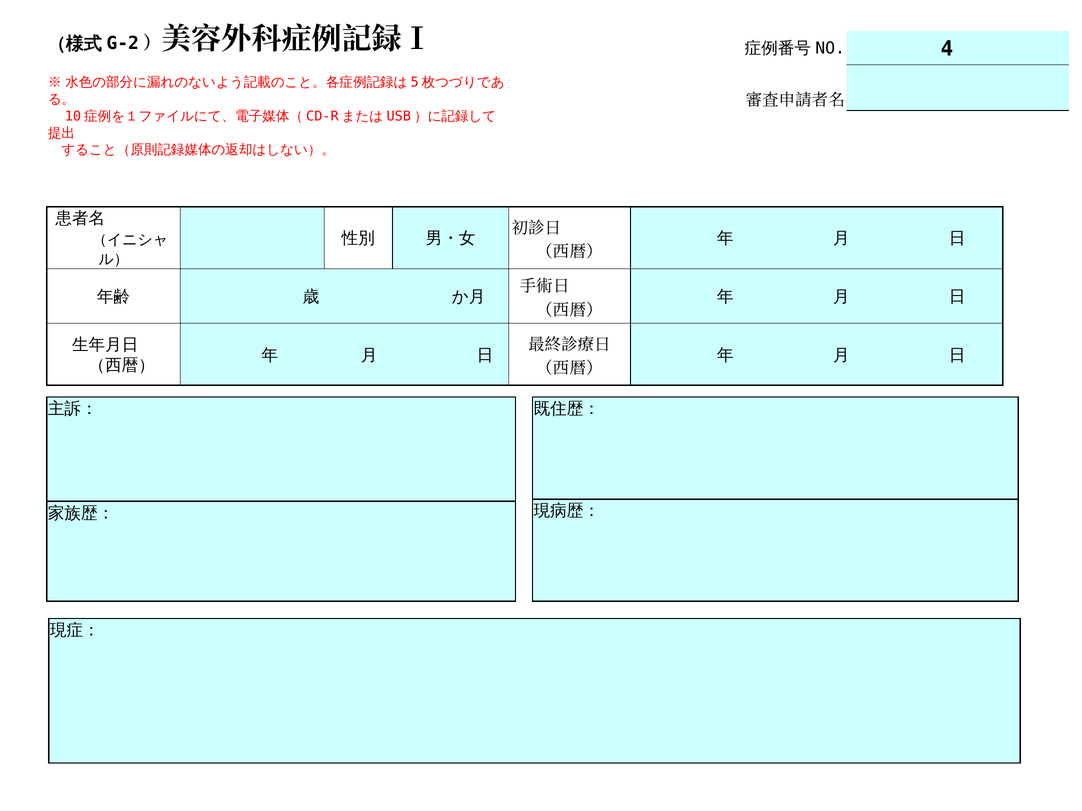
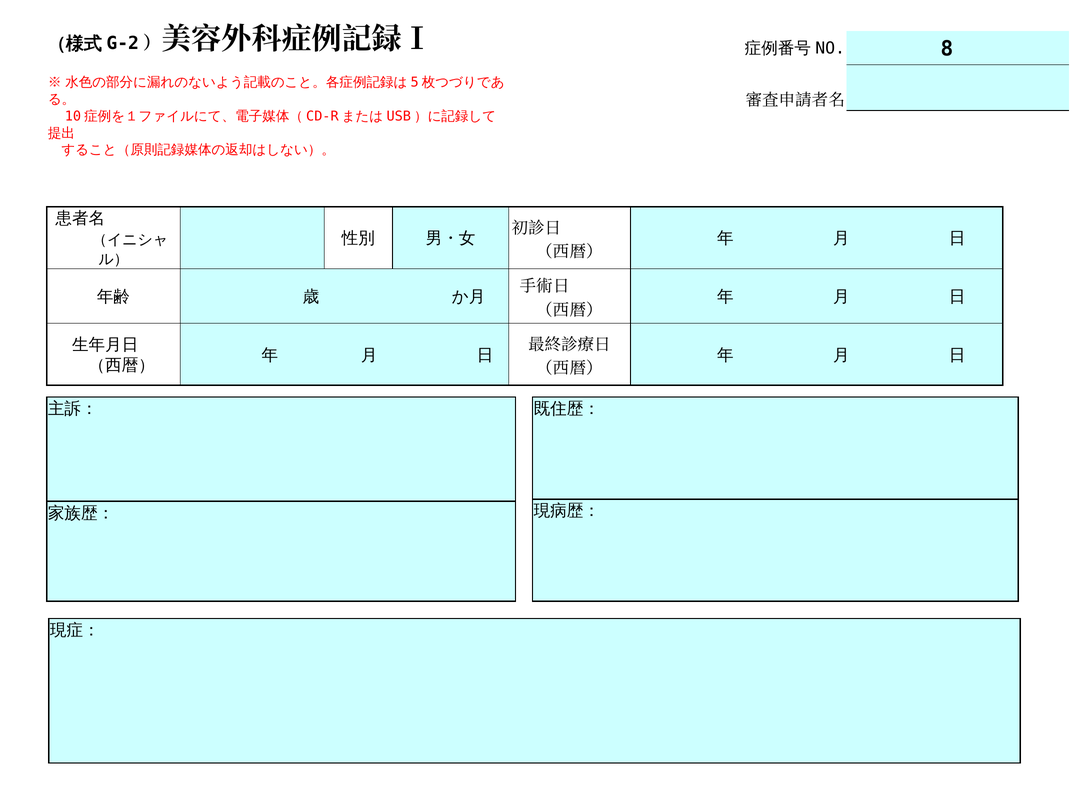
4: 4 -> 8 (947, 49)
